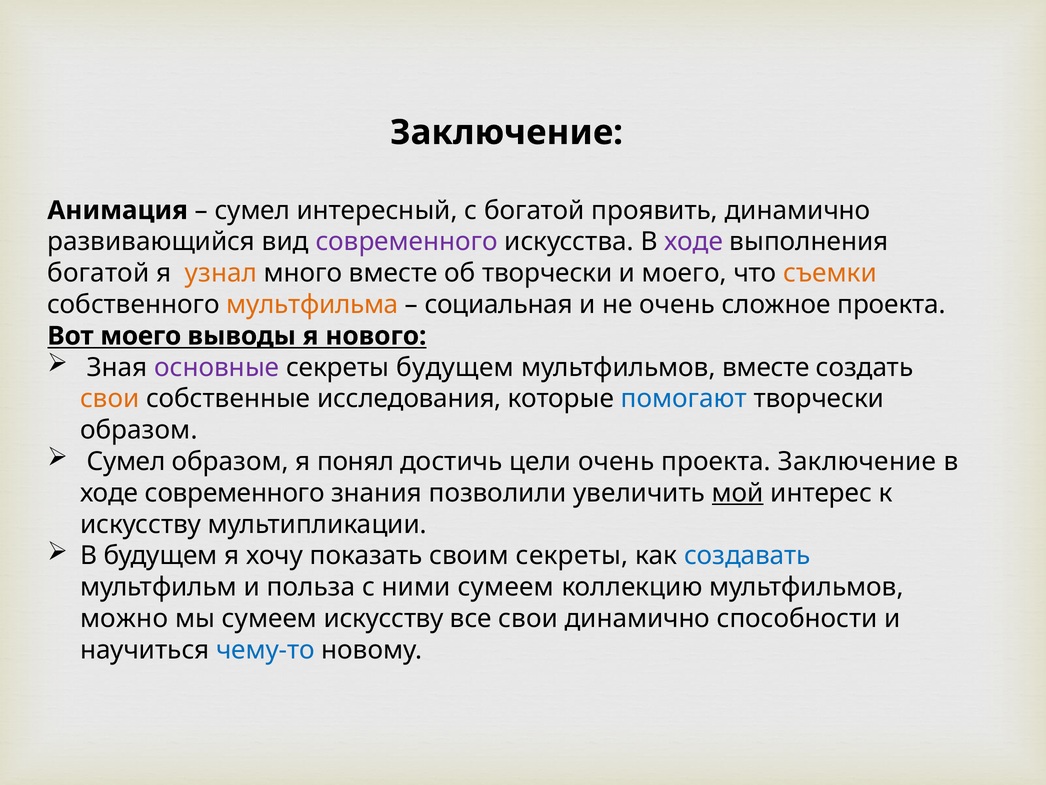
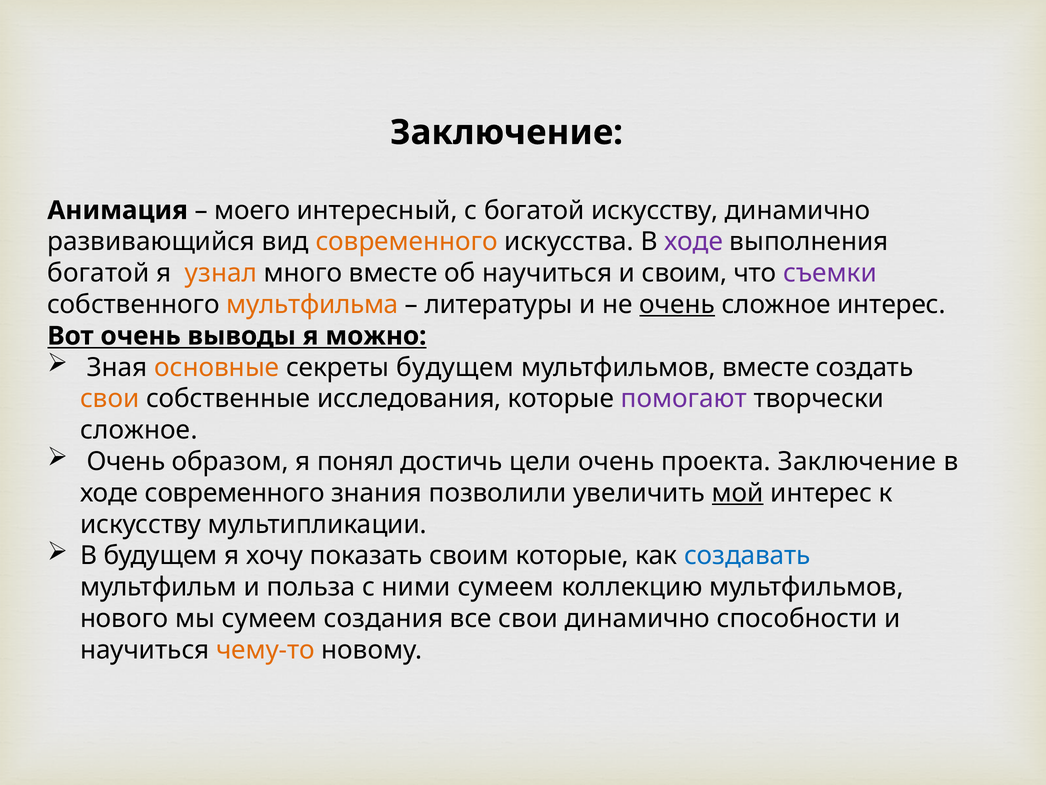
сумел: сумел -> моего (252, 210)
богатой проявить: проявить -> искусству (655, 210)
современного colour: purple -> orange (407, 242)
об творчески: творчески -> научиться (547, 273)
и моего: моего -> своим (685, 273)
съемки colour: orange -> purple (830, 273)
социальная: социальная -> литературы (499, 304)
очень underline: none -> present (677, 304)
сложное проекта: проекта -> интерес (892, 304)
Вот моего: моего -> очень (141, 336)
нового: нового -> можно (376, 336)
основные colour: purple -> orange (217, 367)
помогают colour: blue -> purple (684, 399)
образом: образом -> сложное (139, 430)
Сумел: Сумел -> Очень (126, 461)
своим секреты: секреты -> которые (572, 555)
можно: можно -> нового (124, 618)
сумеем искусству: искусству -> создания (383, 618)
чему-то colour: blue -> orange (265, 650)
